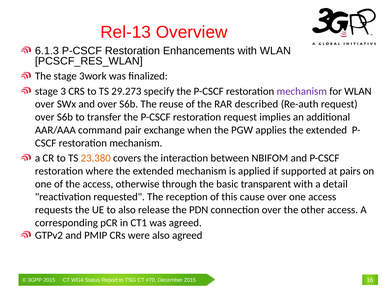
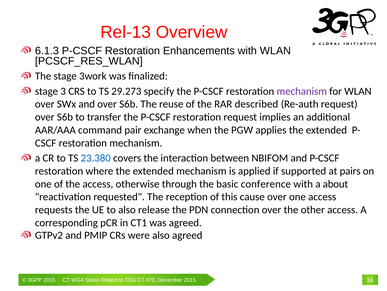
23.380 colour: orange -> blue (96, 158)
transparent: transparent -> conference (266, 183)
detail: detail -> about (335, 183)
